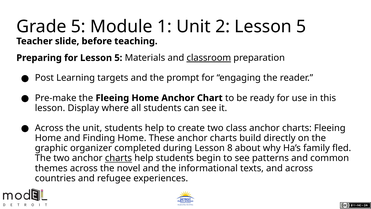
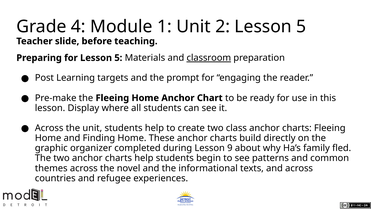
Grade 5: 5 -> 4 (78, 27)
8: 8 -> 9 (230, 148)
charts underline: present -> none (118, 158)
